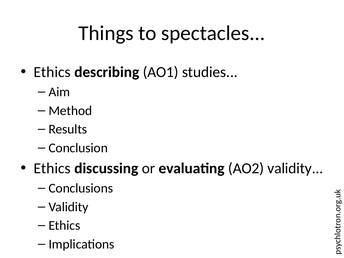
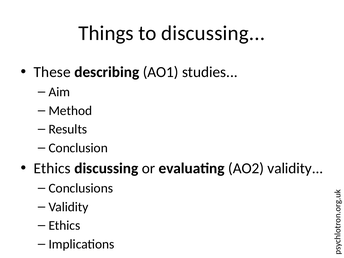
to spectacles: spectacles -> discussing (213, 33)
Ethics: Ethics -> These (52, 72)
